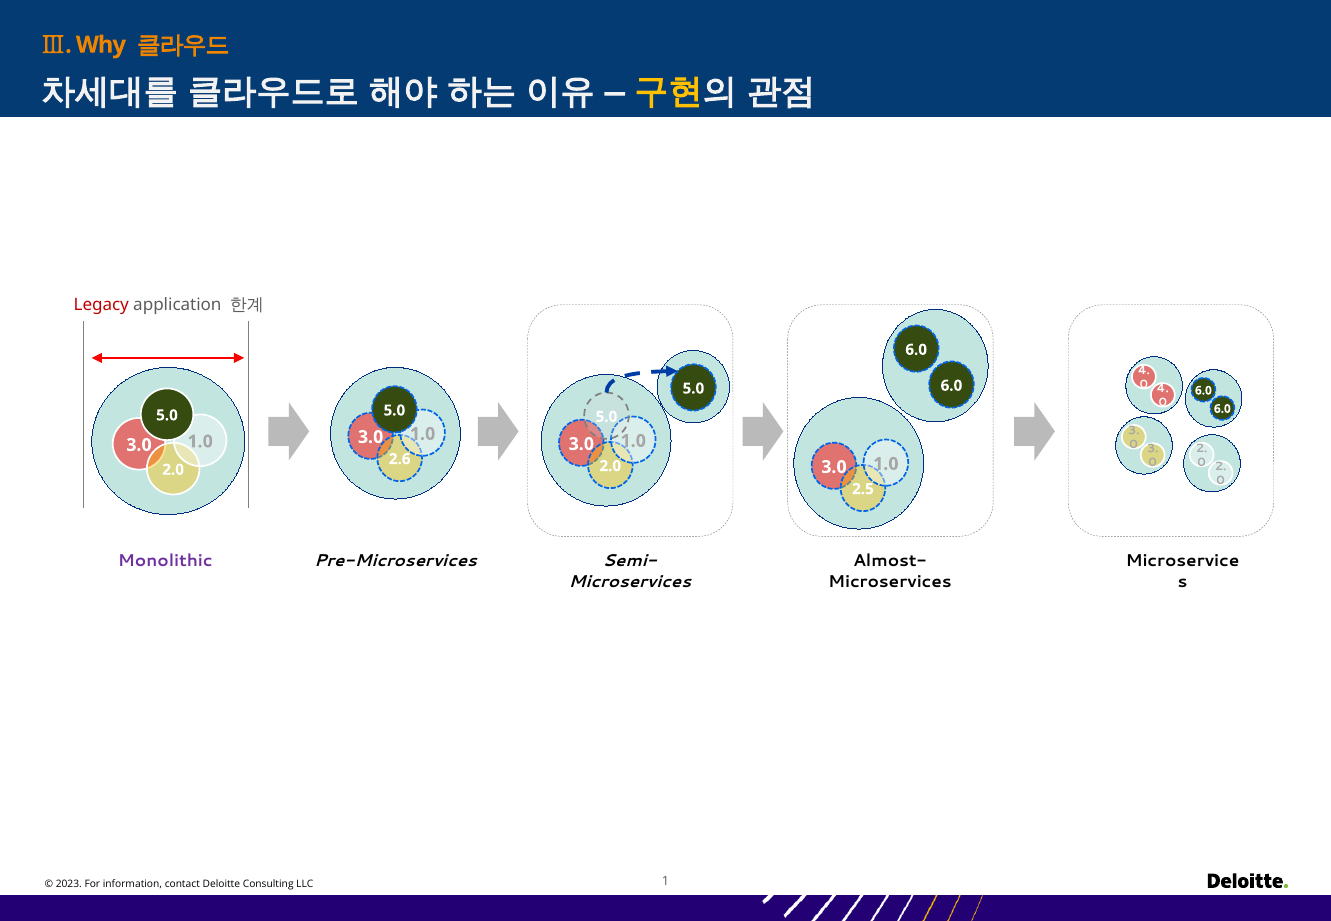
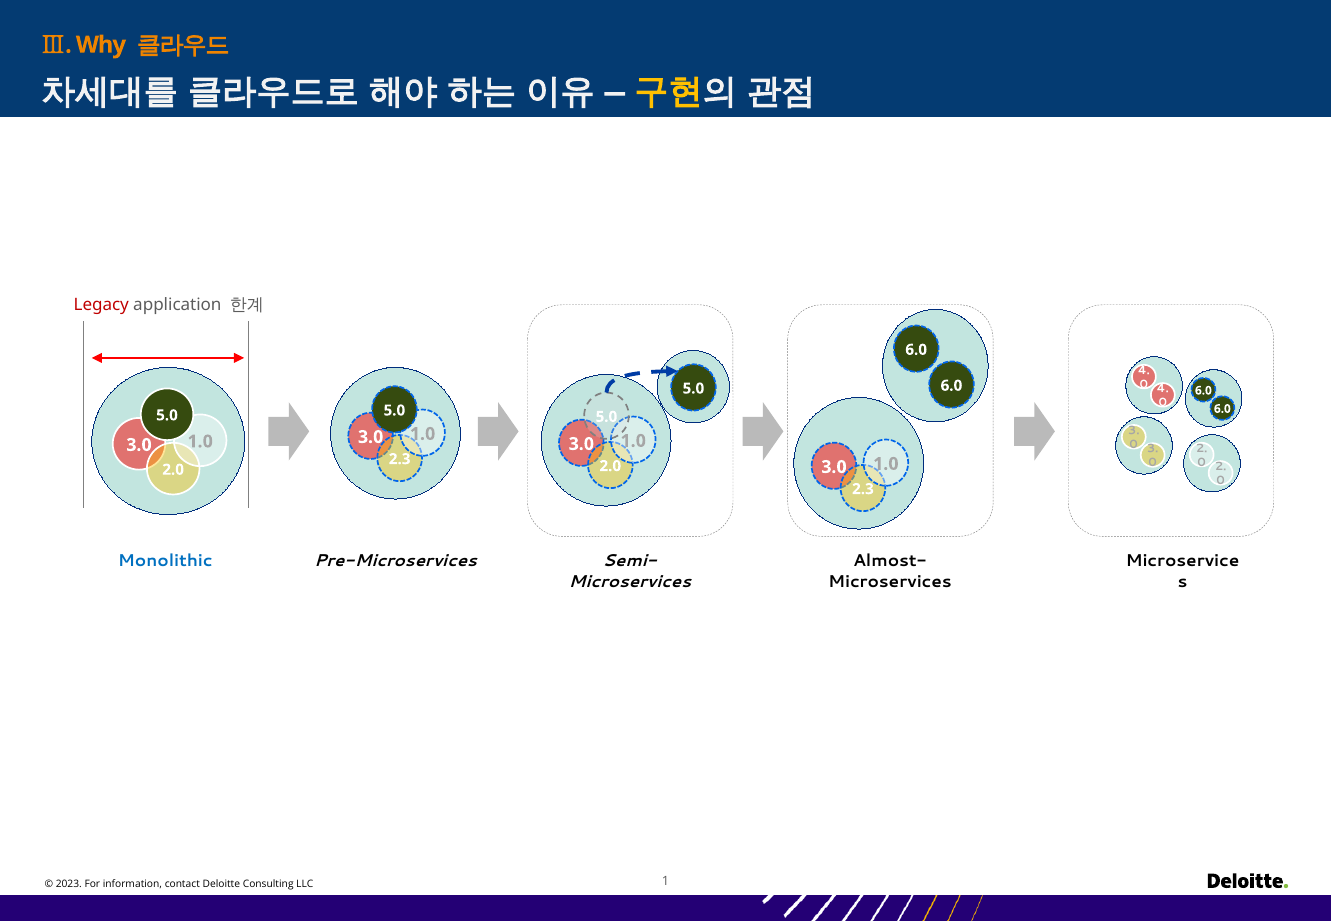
2.6: 2.6 -> 2.3 (400, 459)
2.5: 2.5 -> 2.3 (863, 489)
Monolithic colour: purple -> blue (165, 561)
